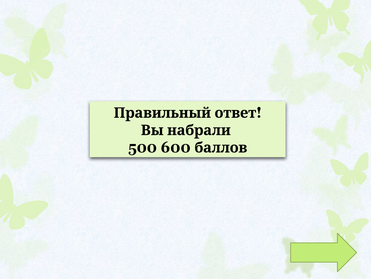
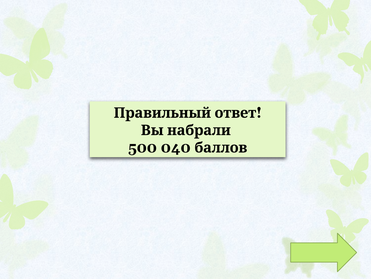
600: 600 -> 040 (176, 147)
